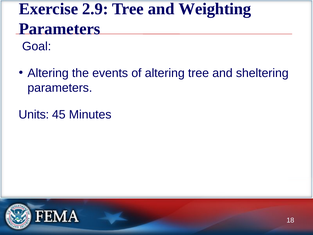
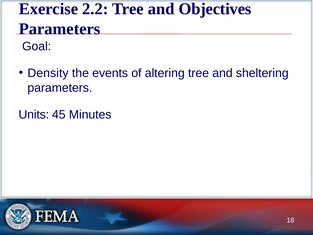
2.9: 2.9 -> 2.2 (95, 9)
Weighting: Weighting -> Objectives (215, 9)
Altering: Altering -> Density (48, 73)
